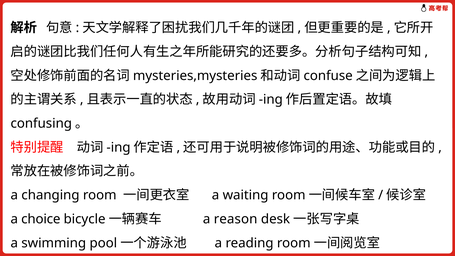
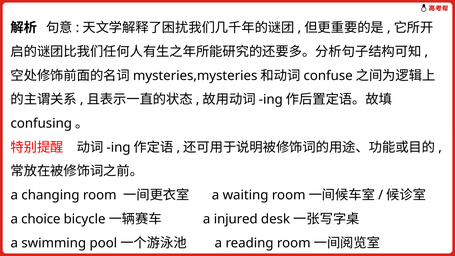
reason: reason -> injured (236, 219)
